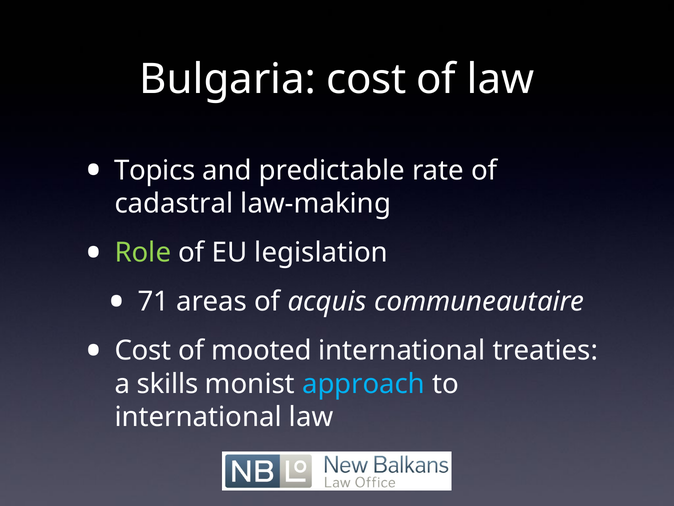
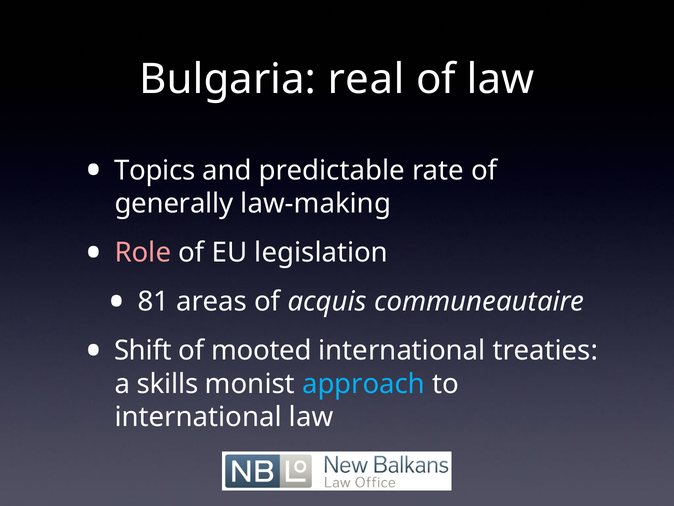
Bulgaria cost: cost -> real (366, 79)
cadastral: cadastral -> generally (174, 203)
Role colour: light green -> pink (143, 252)
71: 71 -> 81 (153, 301)
Cost: Cost -> Shift (143, 350)
